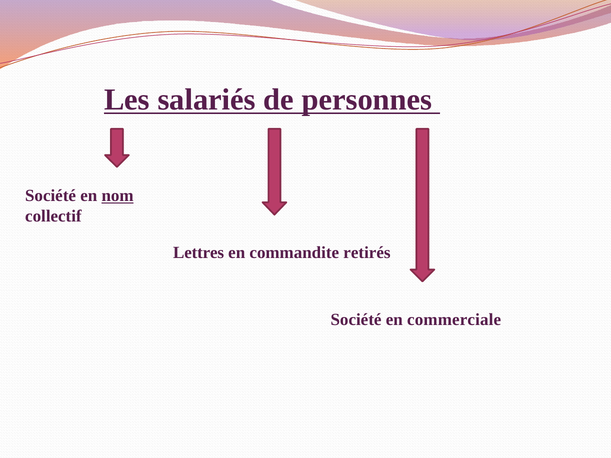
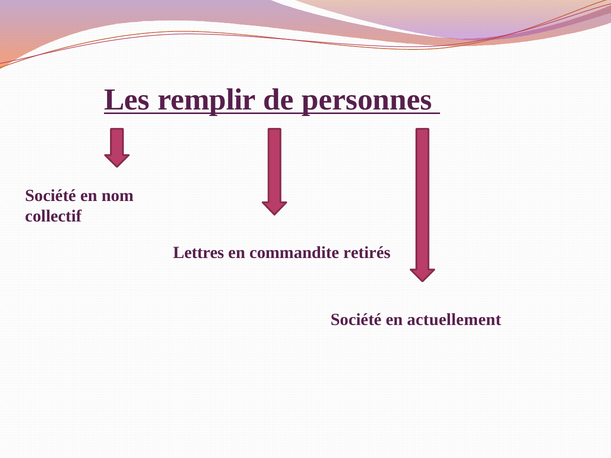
salariés: salariés -> remplir (207, 100)
nom underline: present -> none (118, 196)
commerciale: commerciale -> actuellement (454, 320)
